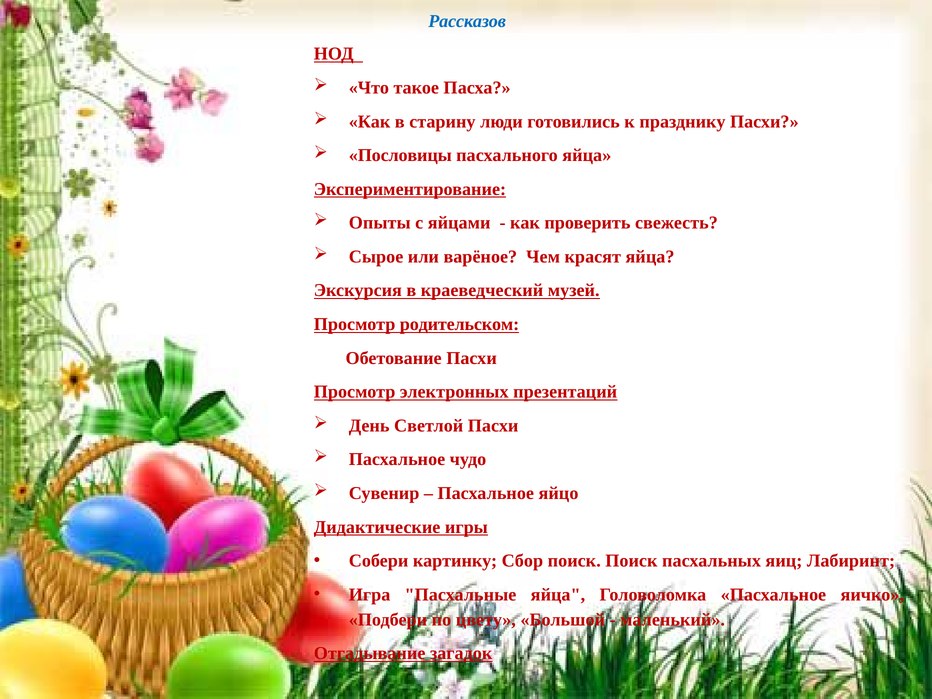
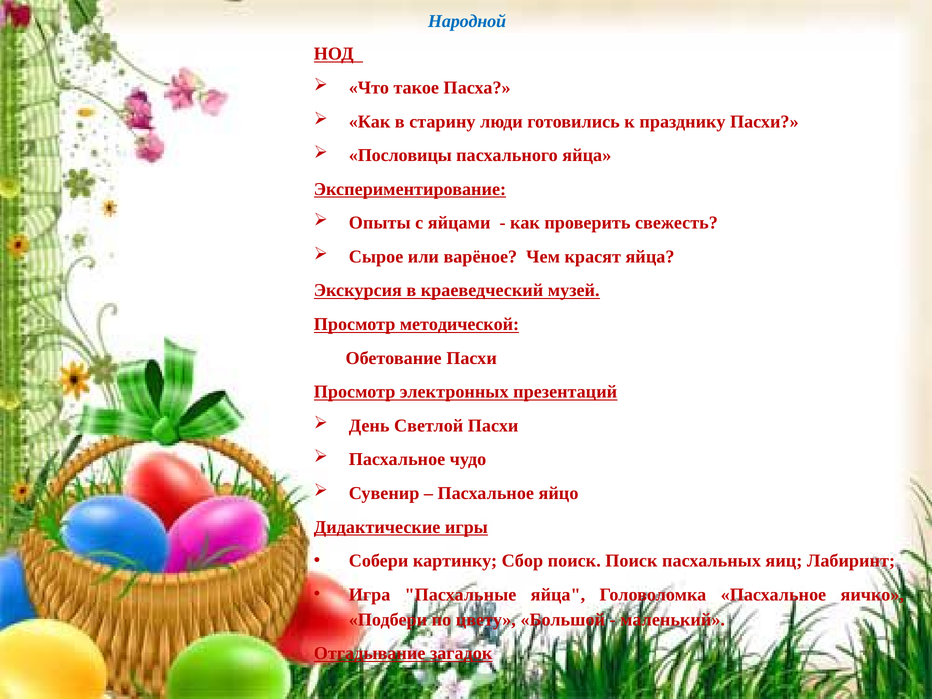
Рассказов: Рассказов -> Народной (467, 21)
родительском: родительском -> методической (459, 324)
